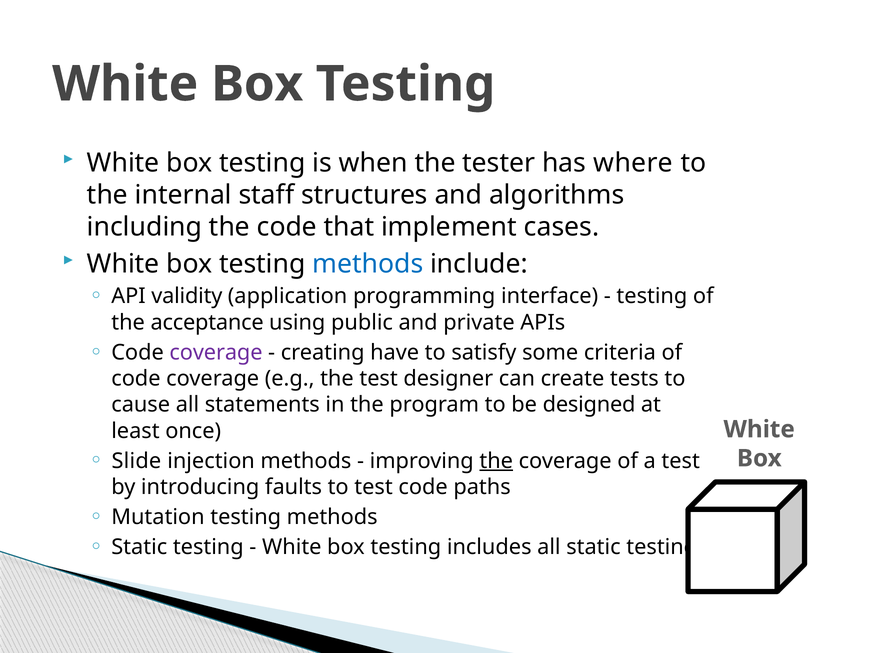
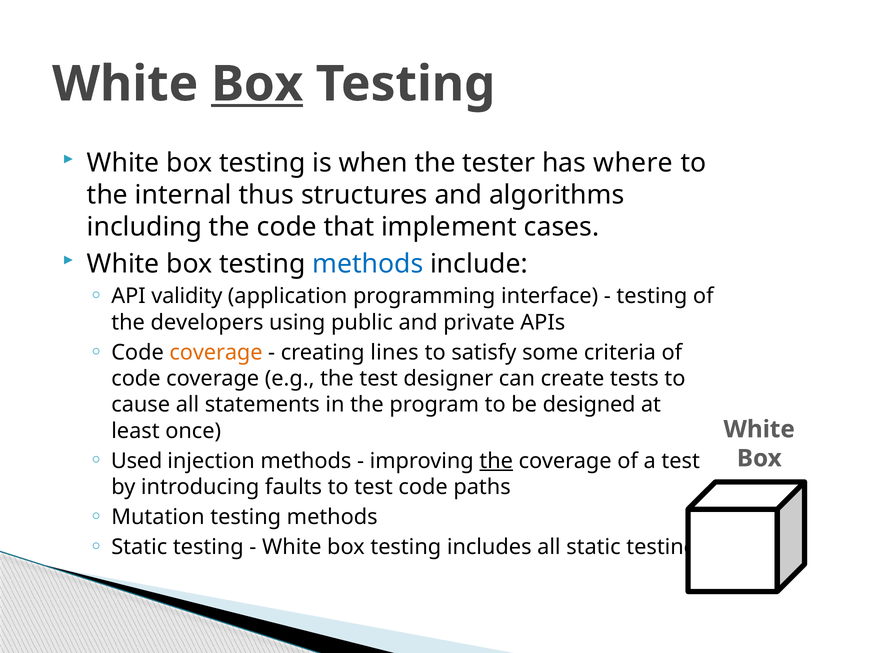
Box underline: none -> present (257, 84)
staff: staff -> thus (266, 195)
acceptance: acceptance -> developers (207, 323)
coverage colour: purple -> orange (216, 353)
have: have -> lines (394, 353)
Slide: Slide -> Used (137, 461)
